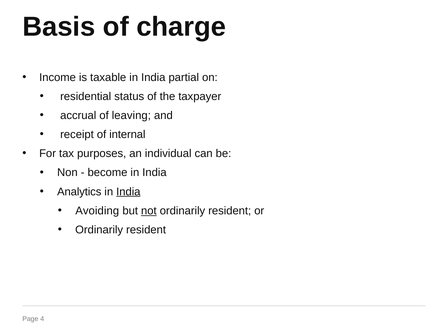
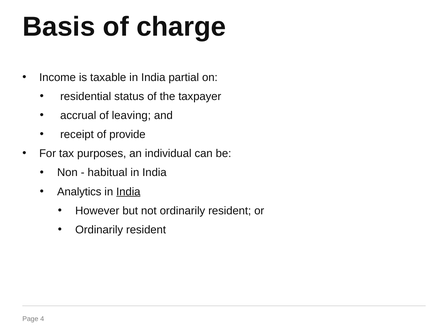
internal: internal -> provide (127, 134)
become: become -> habitual (107, 173)
Avoiding: Avoiding -> However (97, 211)
not underline: present -> none (149, 211)
